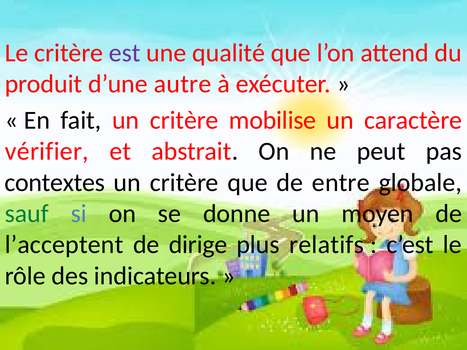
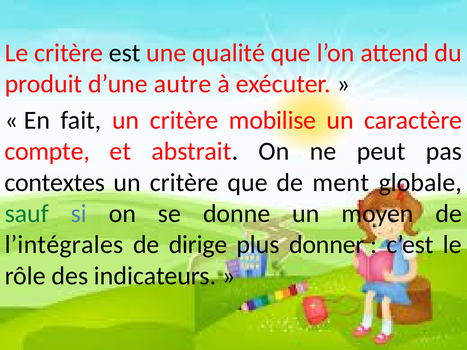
est colour: purple -> black (125, 53)
vérifier: vérifier -> compte (47, 151)
entre: entre -> ment (341, 183)
l’acceptent: l’acceptent -> l’intégrales (64, 245)
relatifs: relatifs -> donner (327, 245)
